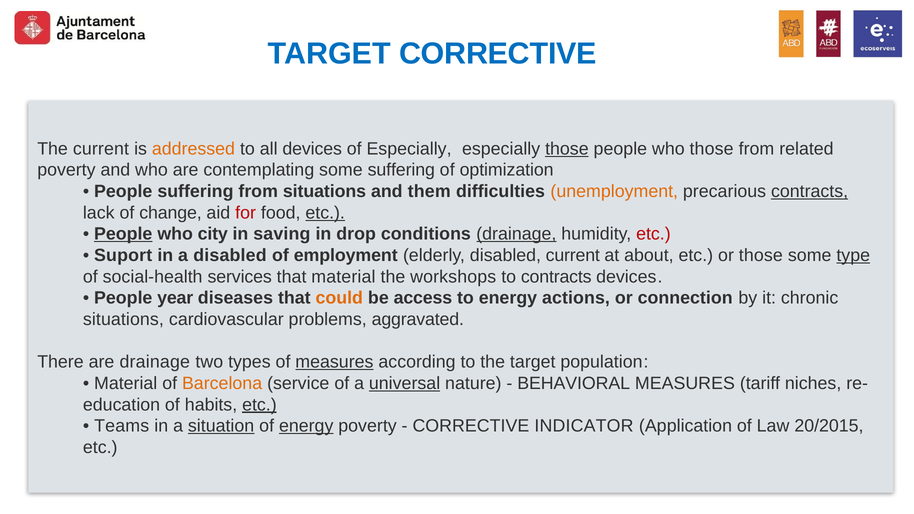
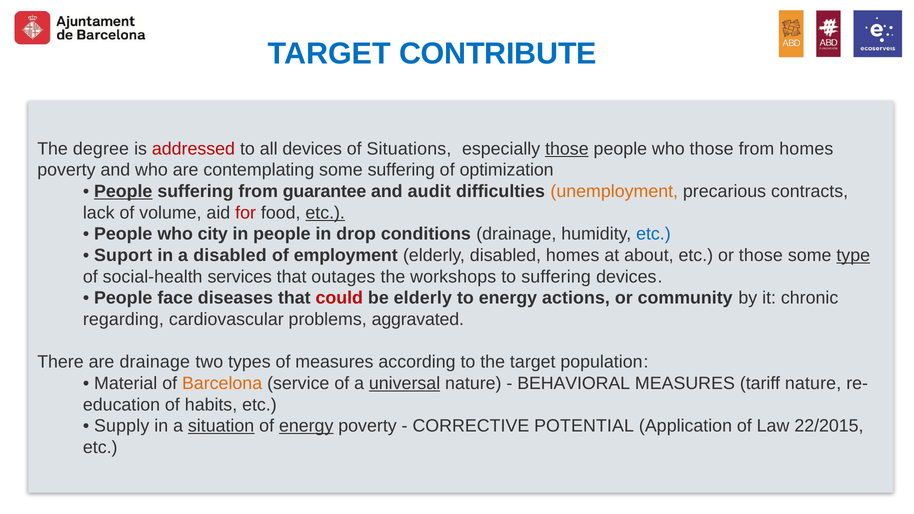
TARGET CORRECTIVE: CORRECTIVE -> CONTRIBUTE (498, 54)
The current: current -> degree (101, 149)
addressed colour: orange -> red (193, 149)
of Especially: Especially -> Situations (409, 149)
from related: related -> homes (806, 149)
People underline: none -> present (123, 191)
from situations: situations -> guarantee (325, 191)
them: them -> audit (429, 191)
contracts underline: present -> none (810, 191)
change: change -> volume (170, 213)
People underline: present -> none (123, 234)
in saving: saving -> people (282, 234)
drainage underline: present -> none (516, 234)
etc colour: red -> blue (653, 234)
disabled current: current -> homes (573, 255)
that material: material -> outages (343, 277)
to contracts: contracts -> suffering (556, 277)
year: year -> face (175, 298)
could colour: orange -> red (339, 298)
be access: access -> elderly (423, 298)
connection: connection -> community (685, 298)
situations: situations -> regarding (123, 319)
measures underline: present -> none (334, 362)
tariff niches: niches -> nature (813, 383)
etc underline: present -> none (259, 405)
Teams: Teams -> Supply (122, 426)
INDICATOR: INDICATOR -> POTENTIAL (584, 426)
20/2015: 20/2015 -> 22/2015 (829, 426)
